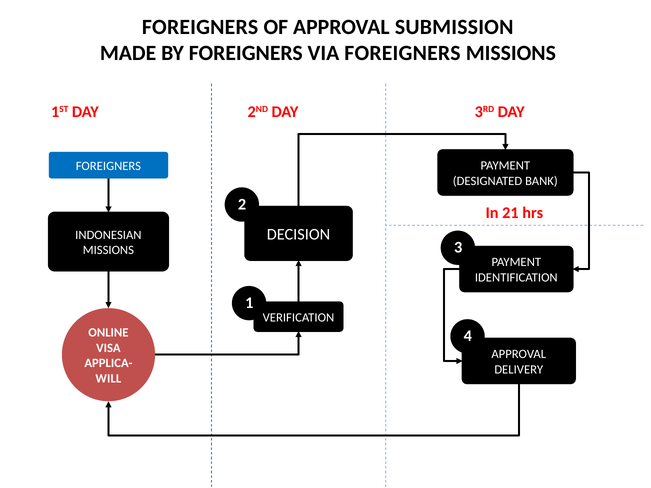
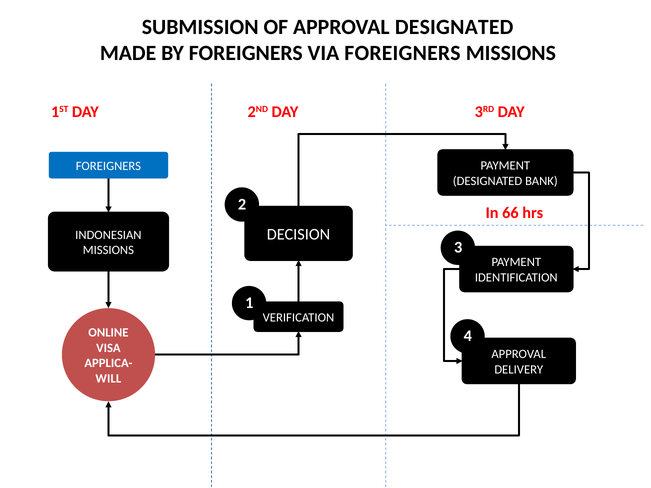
FOREIGNERS: FOREIGNERS -> SUBMISSION (200, 27)
APPROVAL SUBMISSION: SUBMISSION -> DESIGNATED (454, 27)
21: 21 -> 66 (510, 213)
